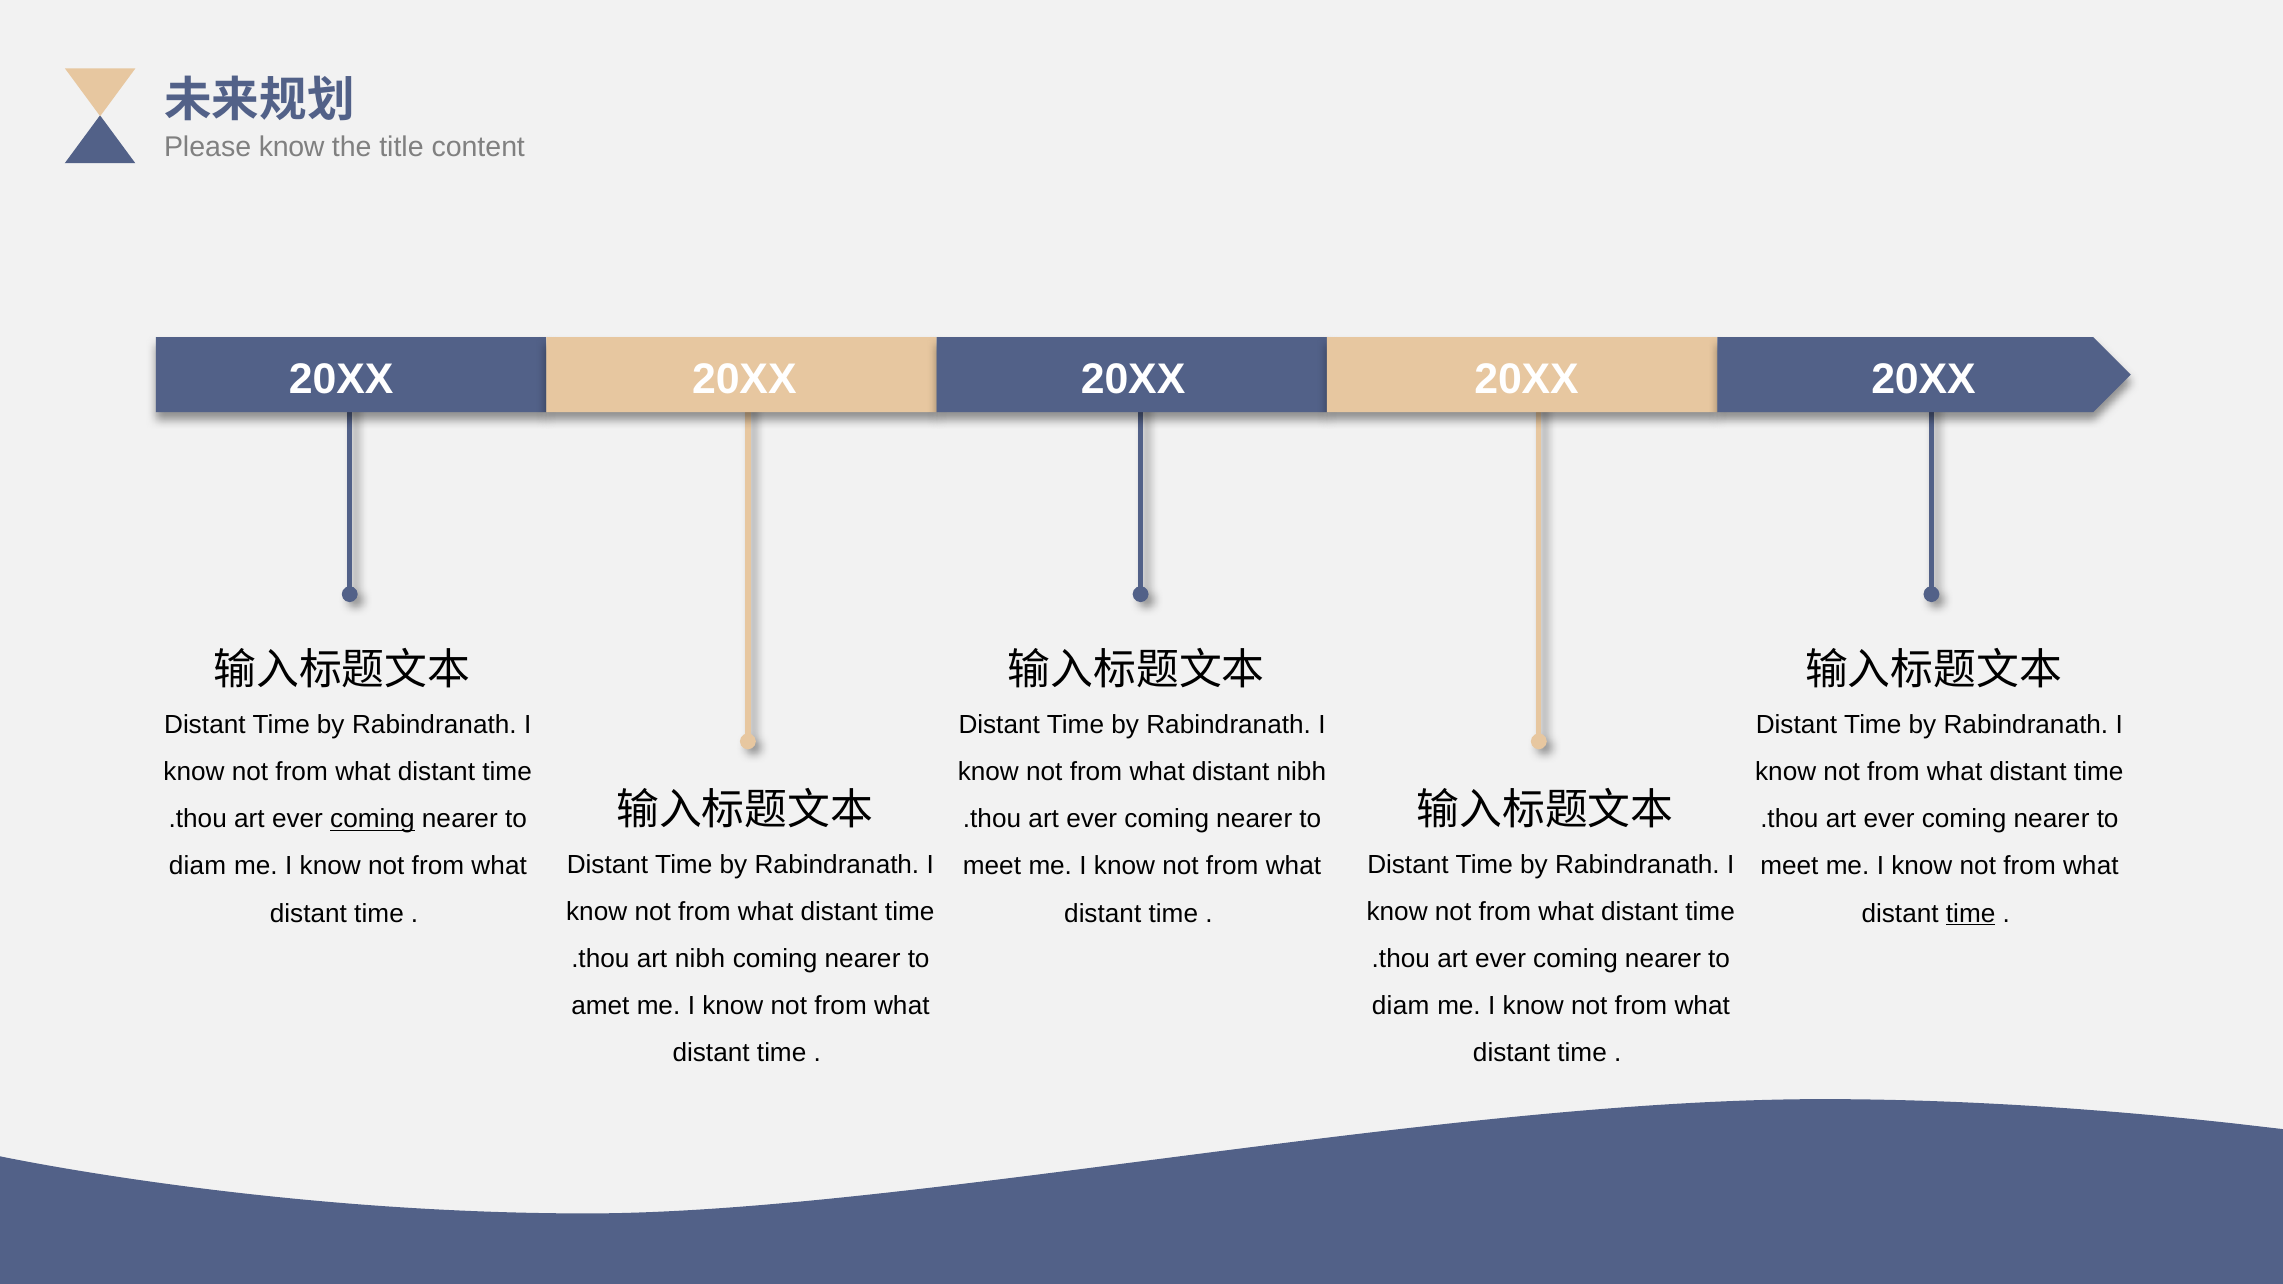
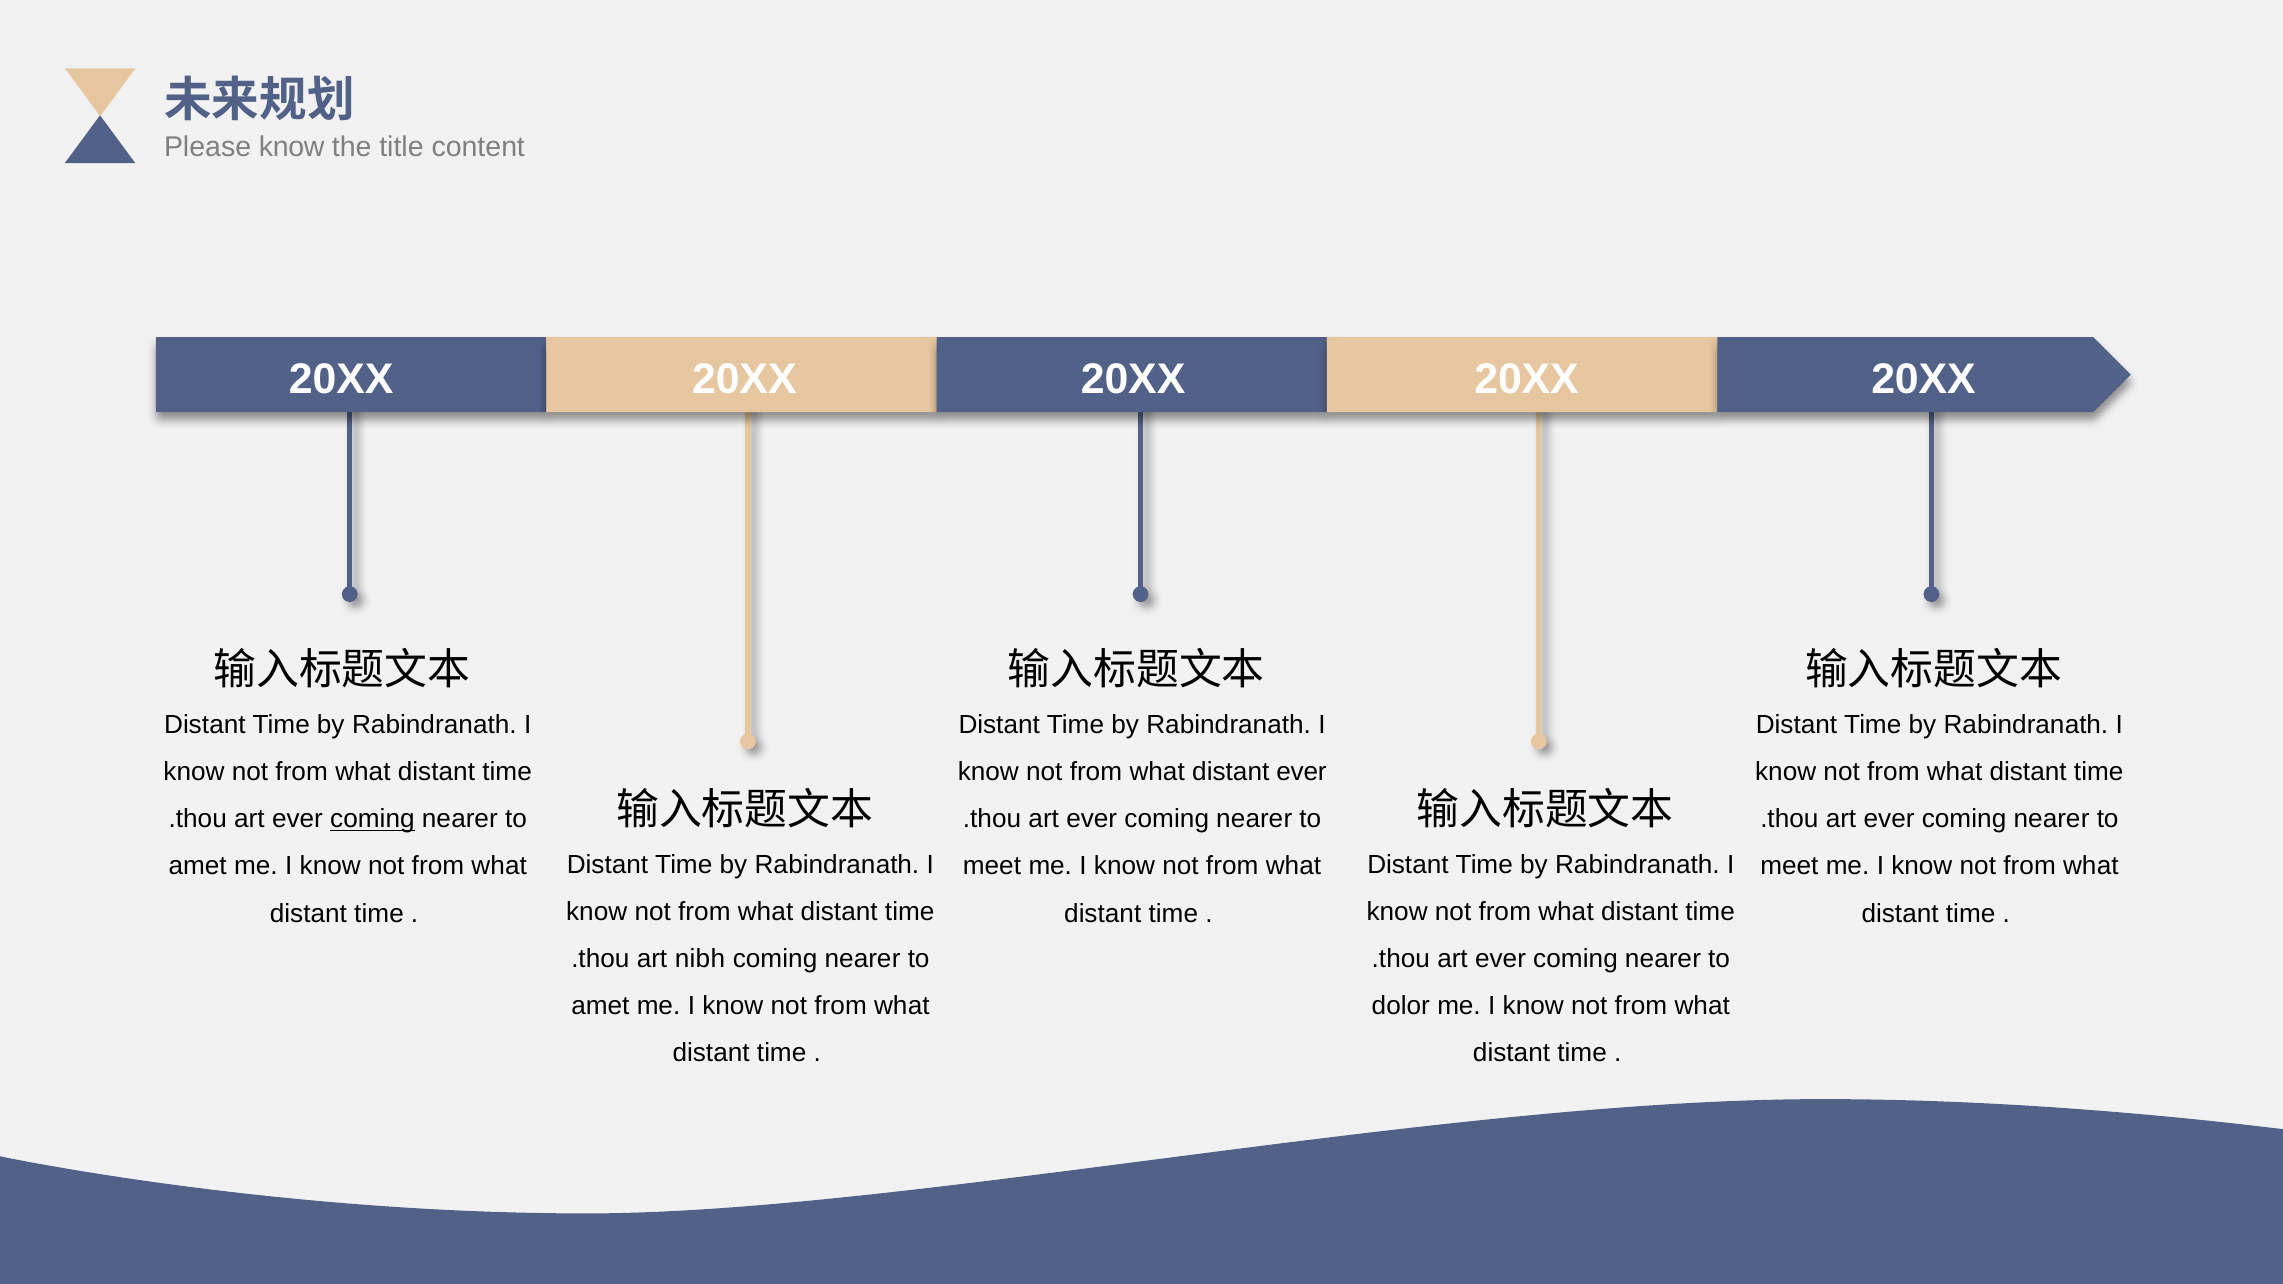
distant nibh: nibh -> ever (1301, 772)
diam: diam -> amet (198, 866)
time underline: present -> none (1971, 914)
diam: diam -> dolor (1401, 1006)
